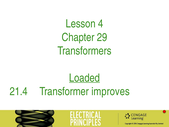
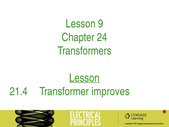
4: 4 -> 9 (101, 24)
29: 29 -> 24 (102, 37)
Loaded: Loaded -> Lesson (84, 78)
